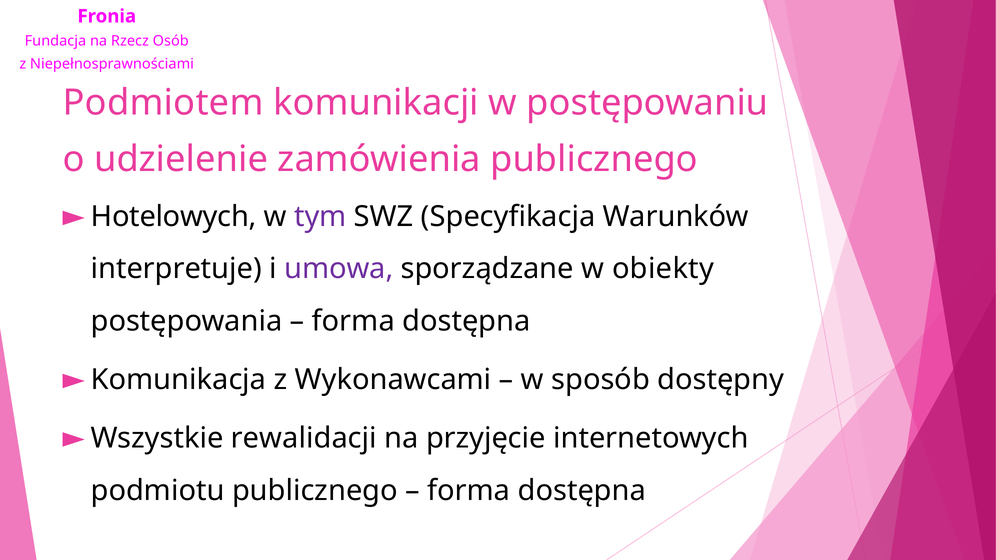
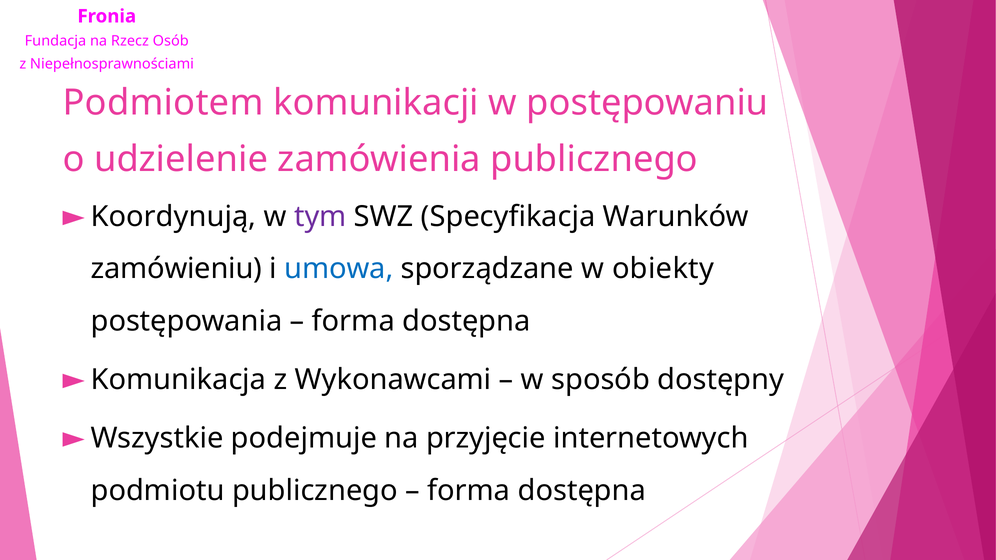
Hotelowych: Hotelowych -> Koordynują (174, 217)
interpretuje: interpretuje -> zamówieniu (176, 269)
umowa colour: purple -> blue (339, 269)
rewalidacji: rewalidacji -> podejmuje (304, 438)
